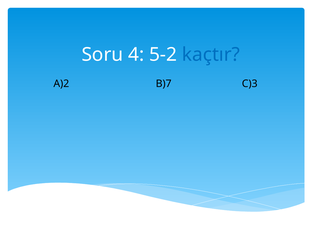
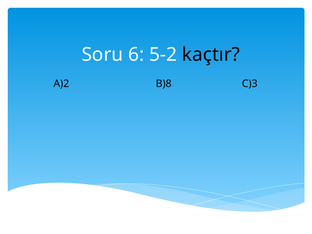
4: 4 -> 6 (136, 55)
kaçtır colour: blue -> black (211, 55)
B)7: B)7 -> B)8 (164, 84)
